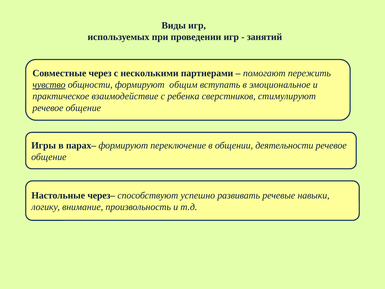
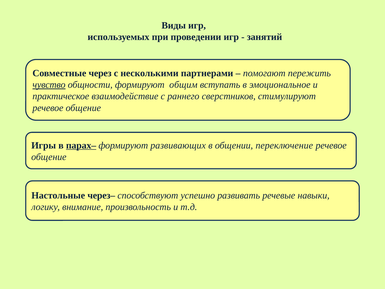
ребенка: ребенка -> раннего (183, 96)
парах– underline: none -> present (81, 145)
переключение: переключение -> развивающих (178, 145)
деятельности: деятельности -> переключение (284, 145)
